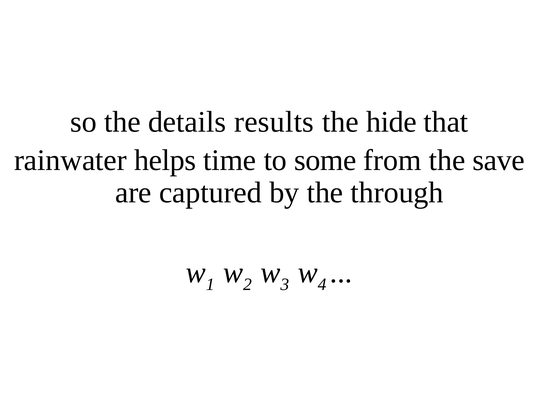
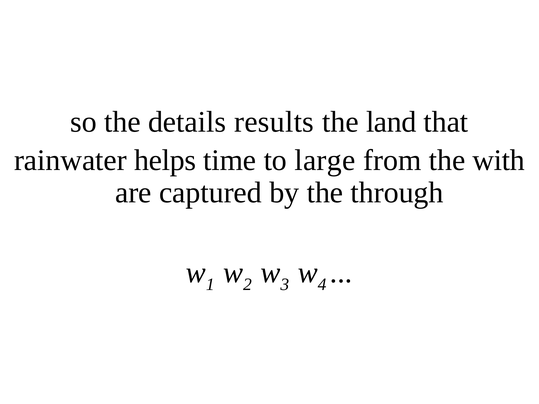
hide: hide -> land (391, 122)
some: some -> large (325, 160)
save: save -> with (499, 160)
